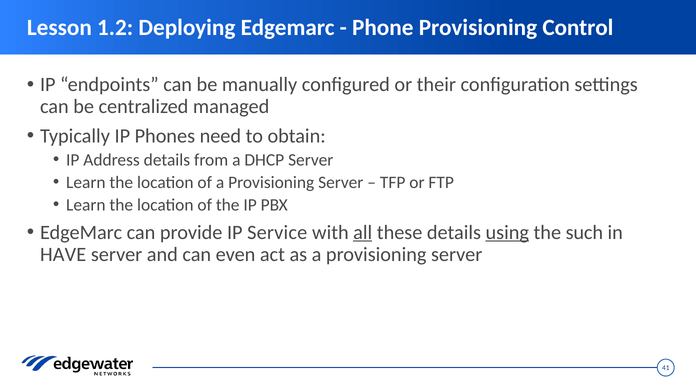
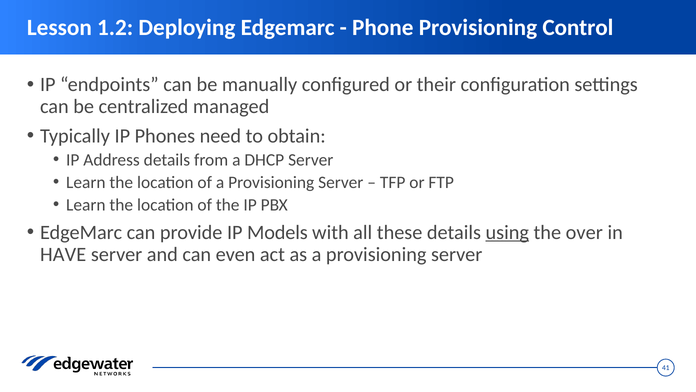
Service: Service -> Models (277, 232)
all underline: present -> none (363, 232)
such: such -> over (584, 232)
